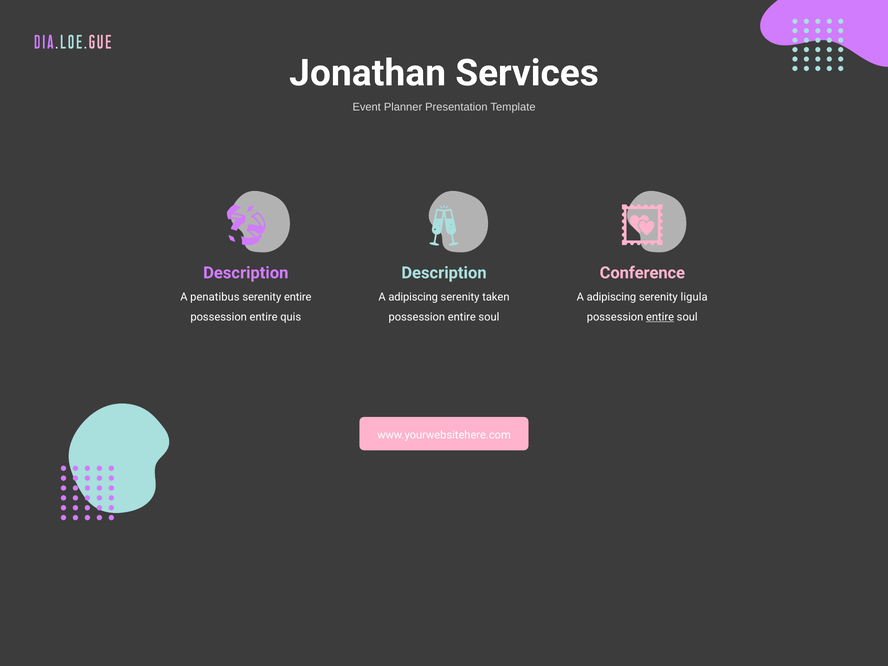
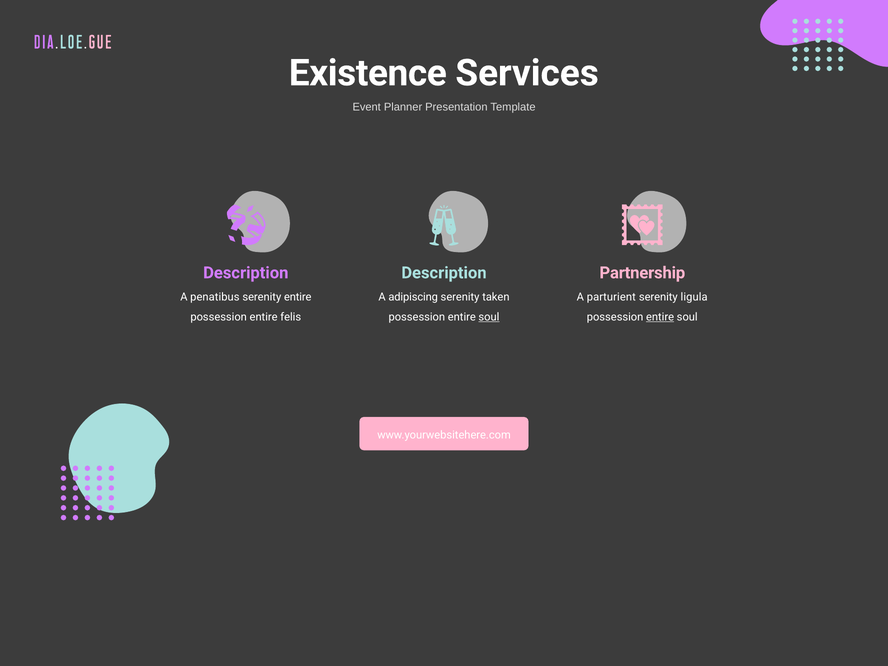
Jonathan: Jonathan -> Existence (368, 73)
Conference: Conference -> Partnership (642, 273)
adipiscing: adipiscing -> parturient (611, 297)
quis: quis -> felis (291, 317)
soul underline: none -> present (489, 317)
